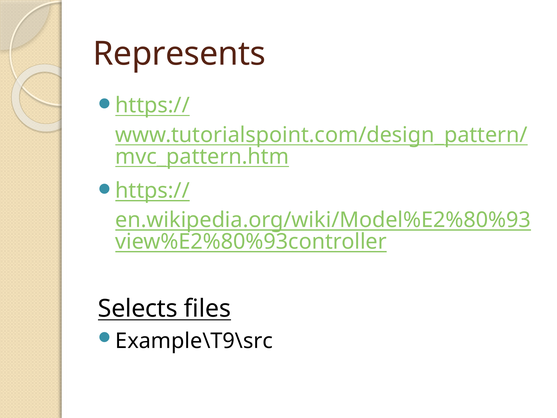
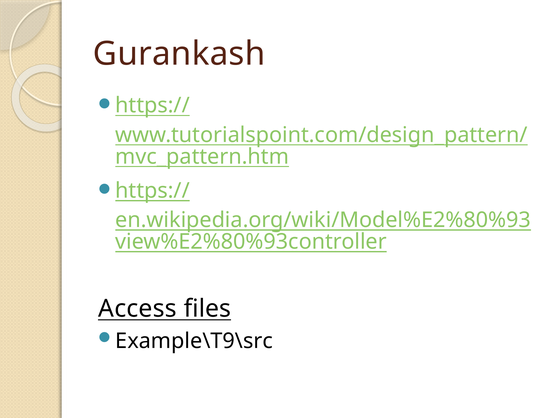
Represents: Represents -> Gurankash (179, 54)
Selects: Selects -> Access (138, 308)
